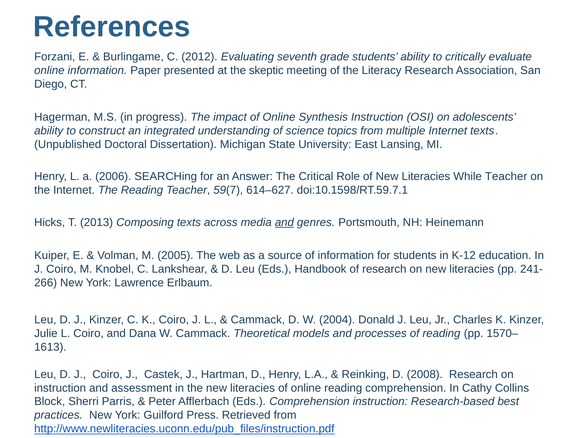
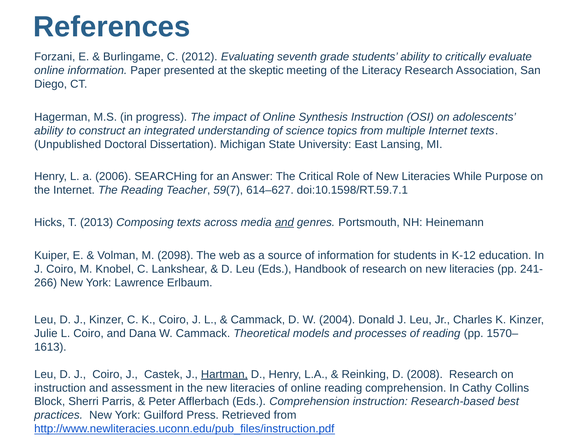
While Teacher: Teacher -> Purpose (506, 177)
2005: 2005 -> 2098 (175, 255)
Hartman underline: none -> present (224, 374)
